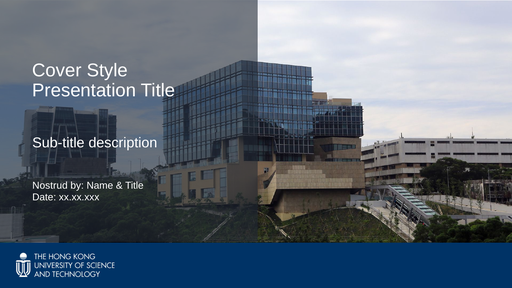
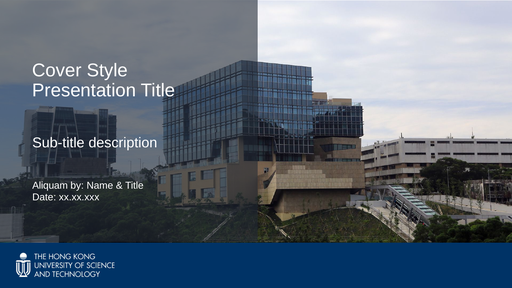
Nostrud: Nostrud -> Aliquam (50, 185)
